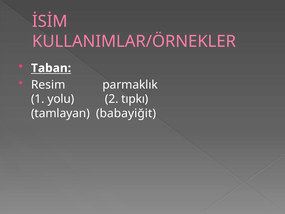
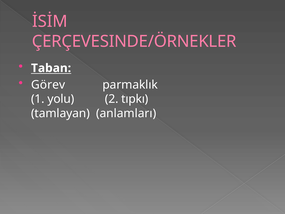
KULLANIMLAR/ÖRNEKLER: KULLANIMLAR/ÖRNEKLER -> ÇERÇEVESINDE/ÖRNEKLER (134, 41)
Resim: Resim -> Görev (48, 85)
babayiğit: babayiğit -> anlamları (126, 113)
